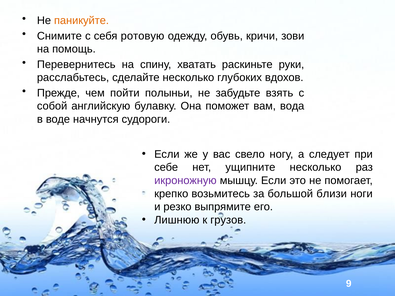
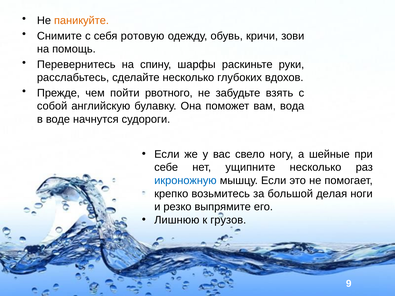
хватать: хватать -> шарфы (197, 64)
полыньи: полыньи -> рвотного (169, 93)
следует: следует -> шейные (329, 154)
икроножную colour: purple -> blue (185, 181)
близи: близи -> делая (332, 194)
